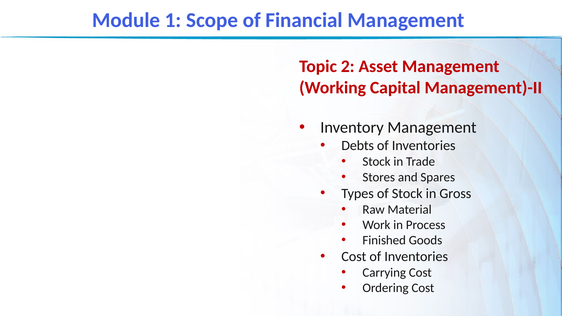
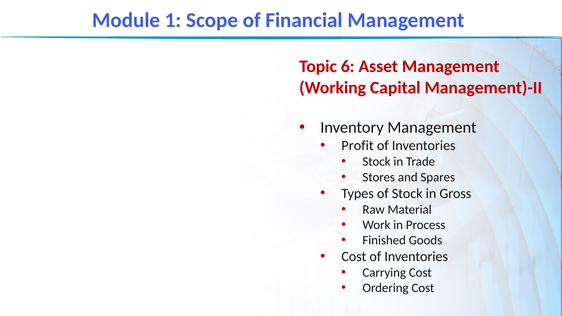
2: 2 -> 6 (348, 67)
Debts: Debts -> Profit (358, 146)
